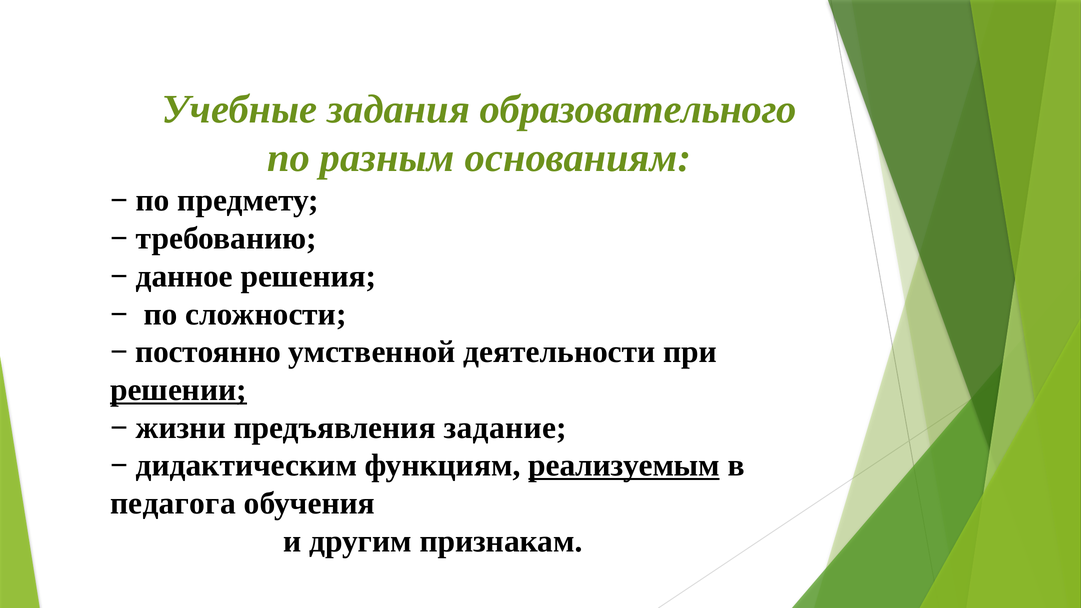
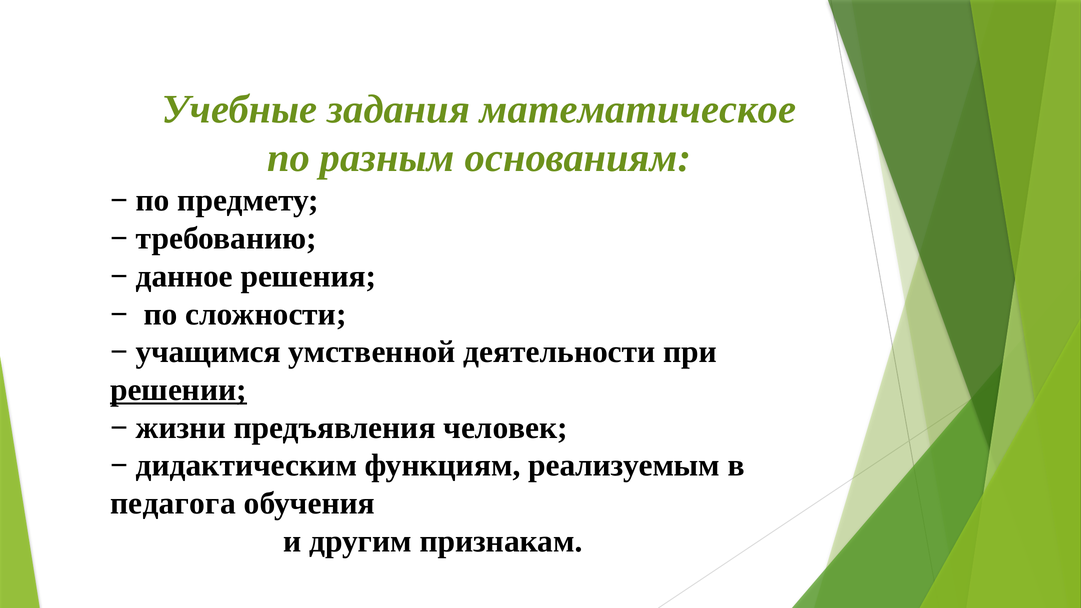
образовательного: образовательного -> математическое (638, 109)
постоянно: постоянно -> учащимся (208, 352)
задание: задание -> человек (506, 428)
реализуемым underline: present -> none (624, 466)
